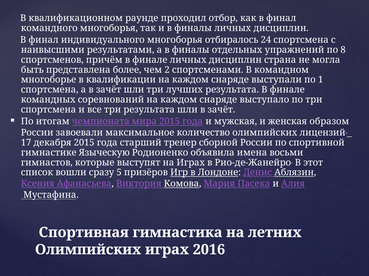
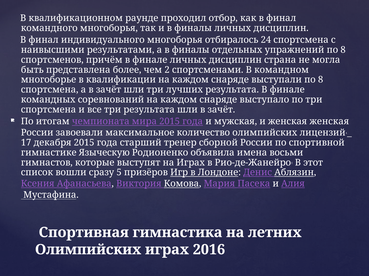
выступали по 1: 1 -> 8 (321, 80)
женская образом: образом -> женская (329, 122)
